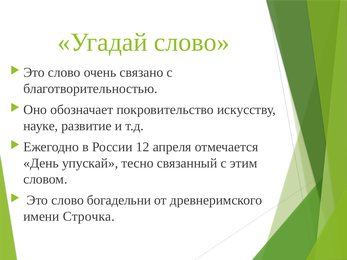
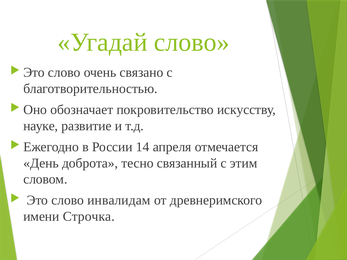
12: 12 -> 14 (143, 147)
упускай: упускай -> доброта (90, 163)
богадельни: богадельни -> инвалидам (119, 200)
